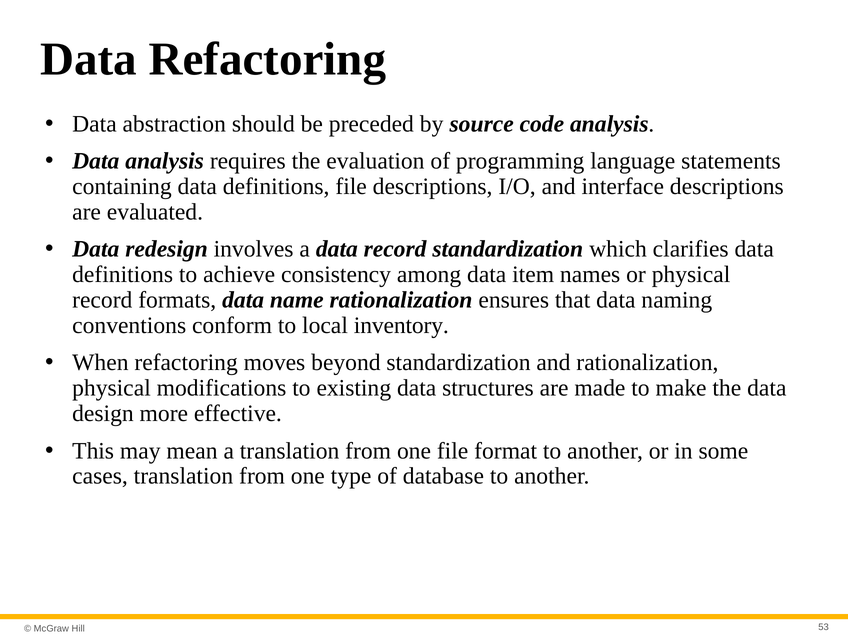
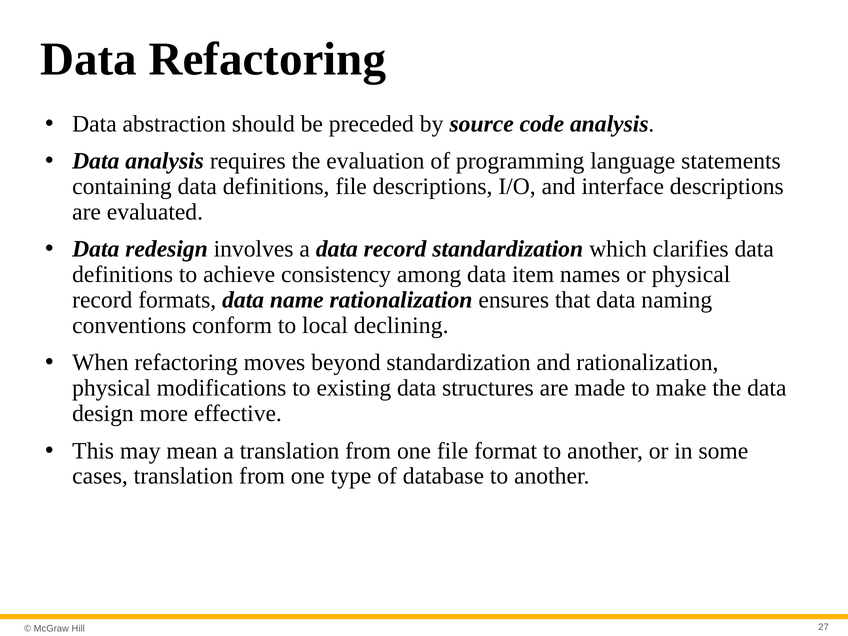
inventory: inventory -> declining (401, 325)
53: 53 -> 27 (824, 627)
